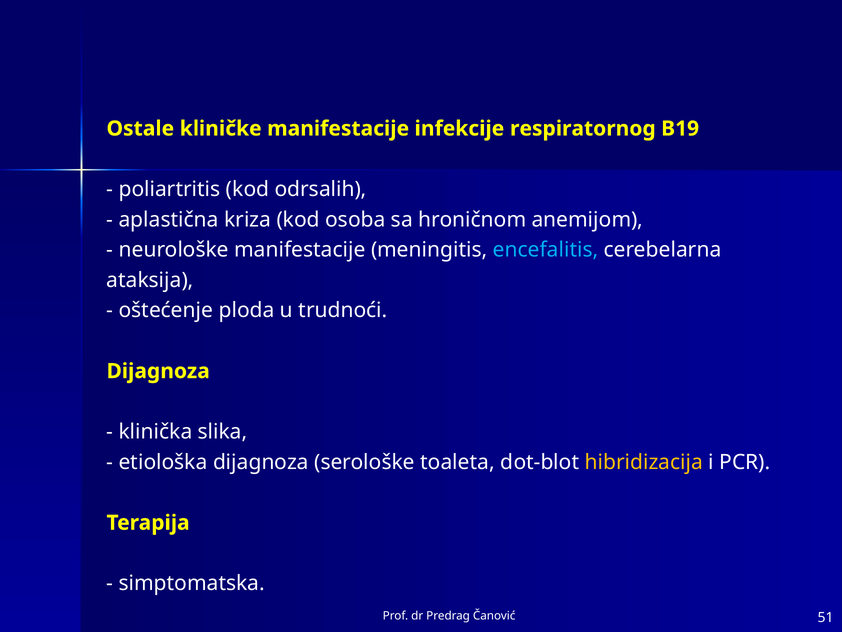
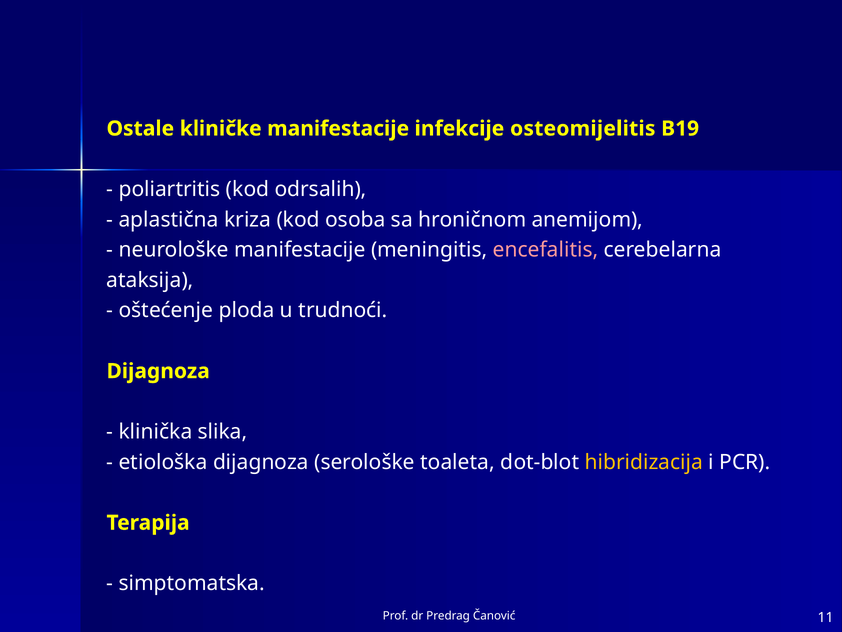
respiratornog: respiratornog -> osteomijelitis (583, 129)
encefalitis colour: light blue -> pink (546, 250)
51: 51 -> 11 (826, 617)
